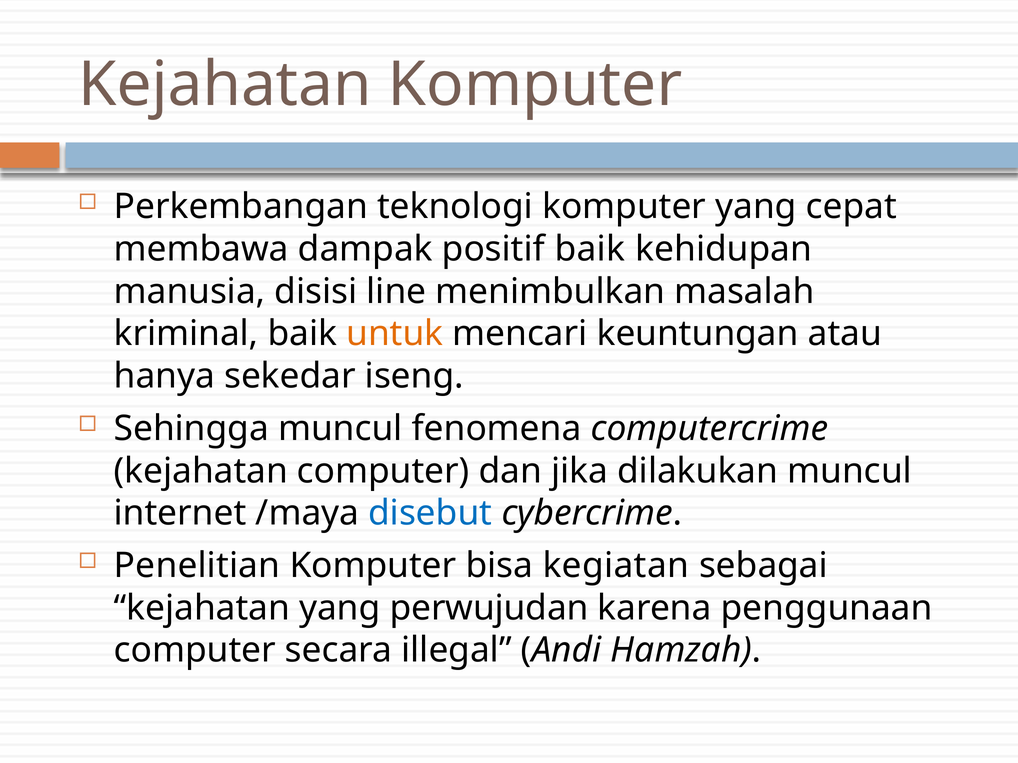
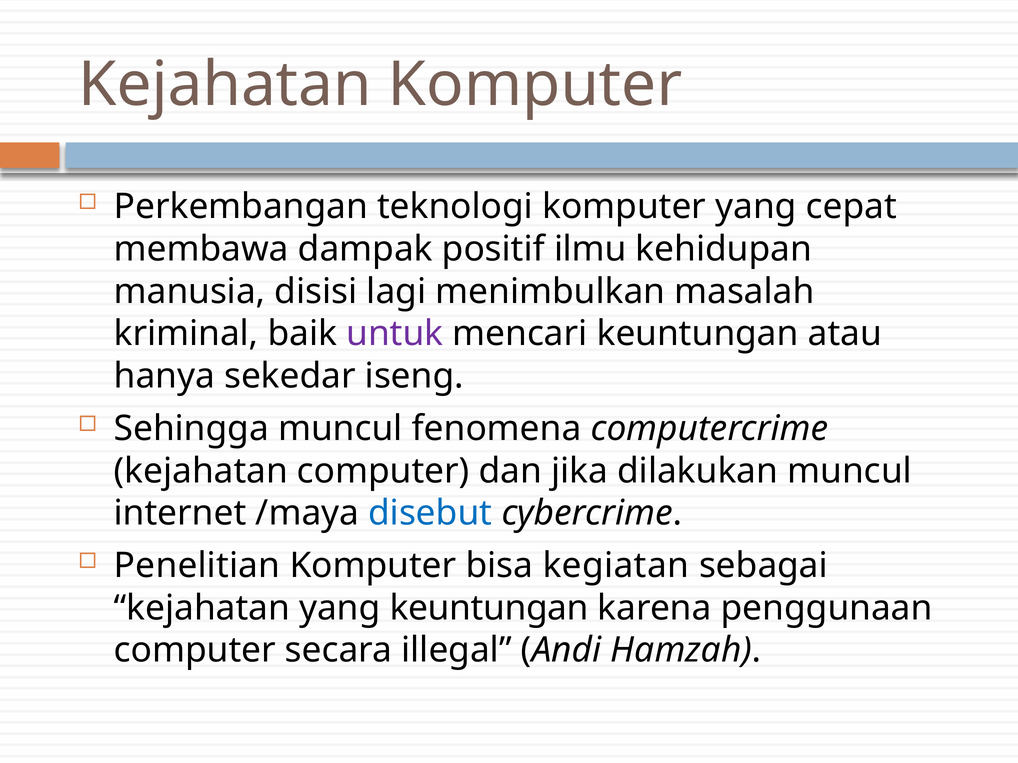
positif baik: baik -> ilmu (590, 249)
line: line -> lagi (396, 292)
untuk colour: orange -> purple (395, 334)
yang perwujudan: perwujudan -> keuntungan (489, 608)
